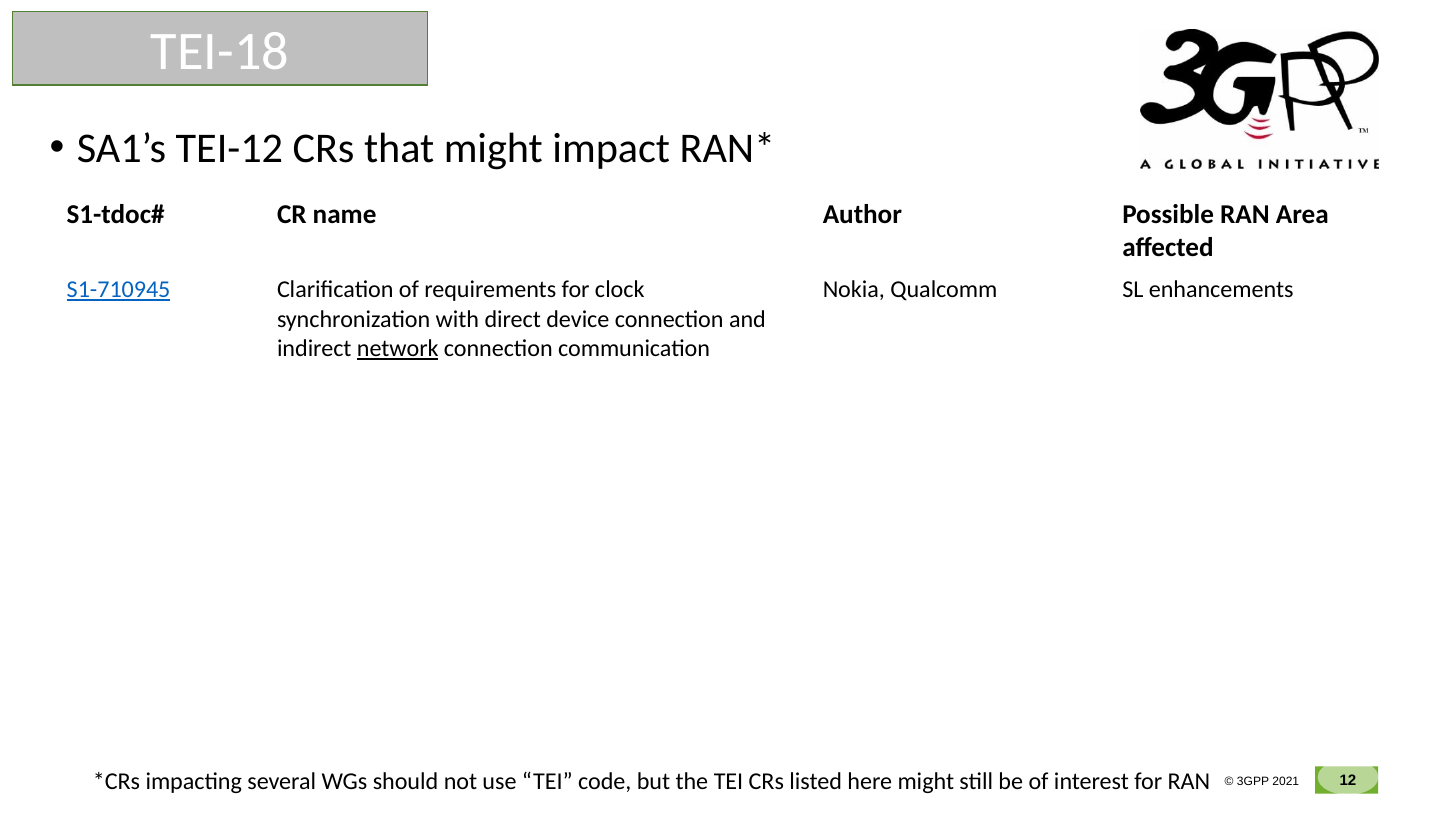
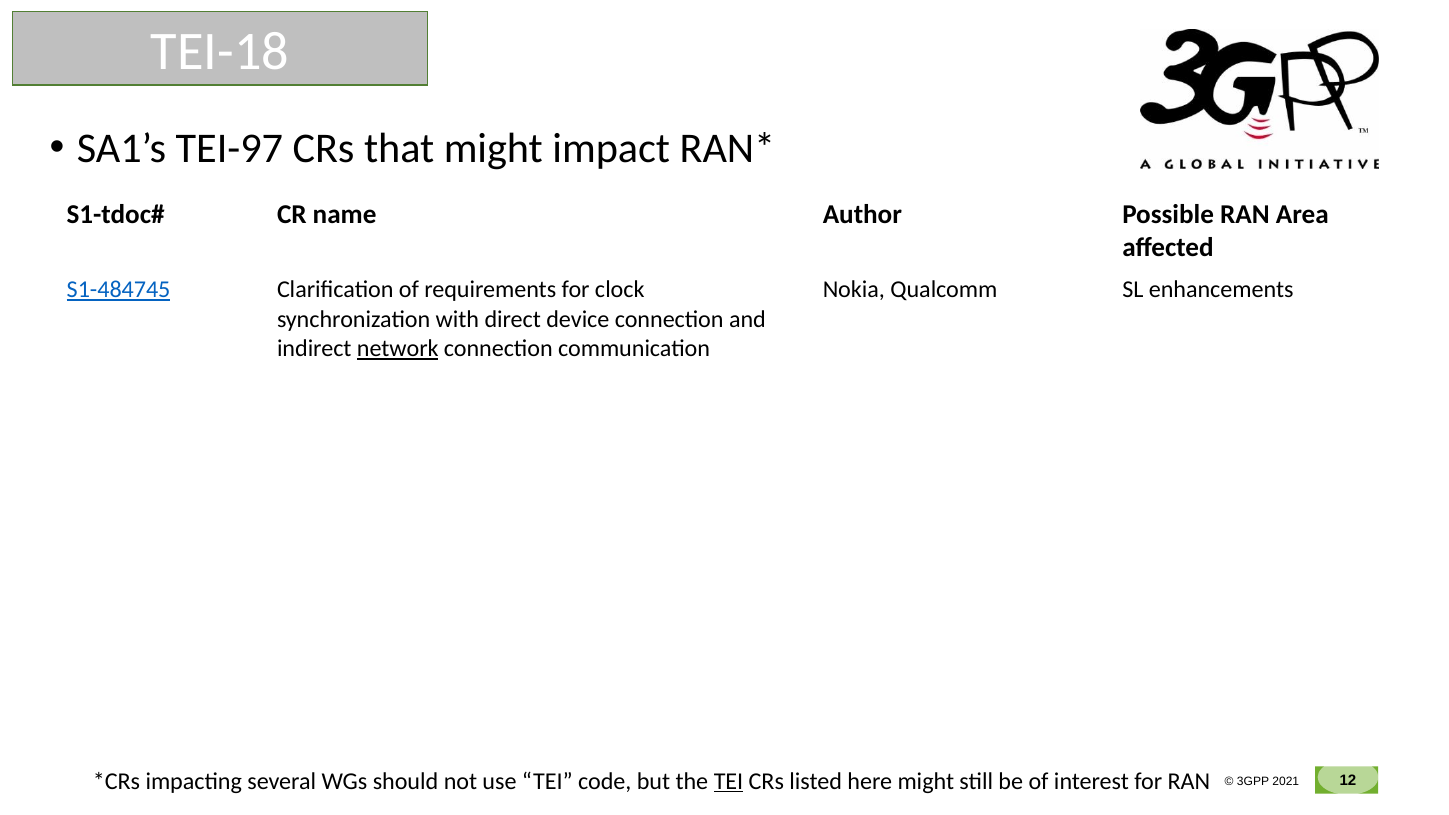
TEI-12: TEI-12 -> TEI-97 (229, 148)
S1-710945: S1-710945 -> S1-484745 (119, 290)
TEI underline: none -> present (729, 781)
